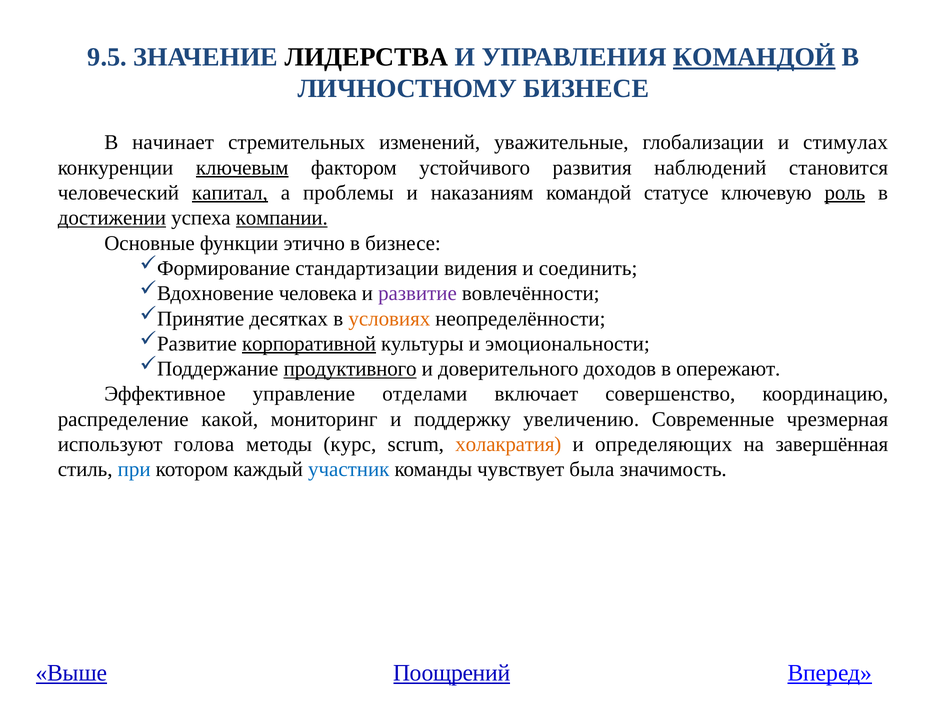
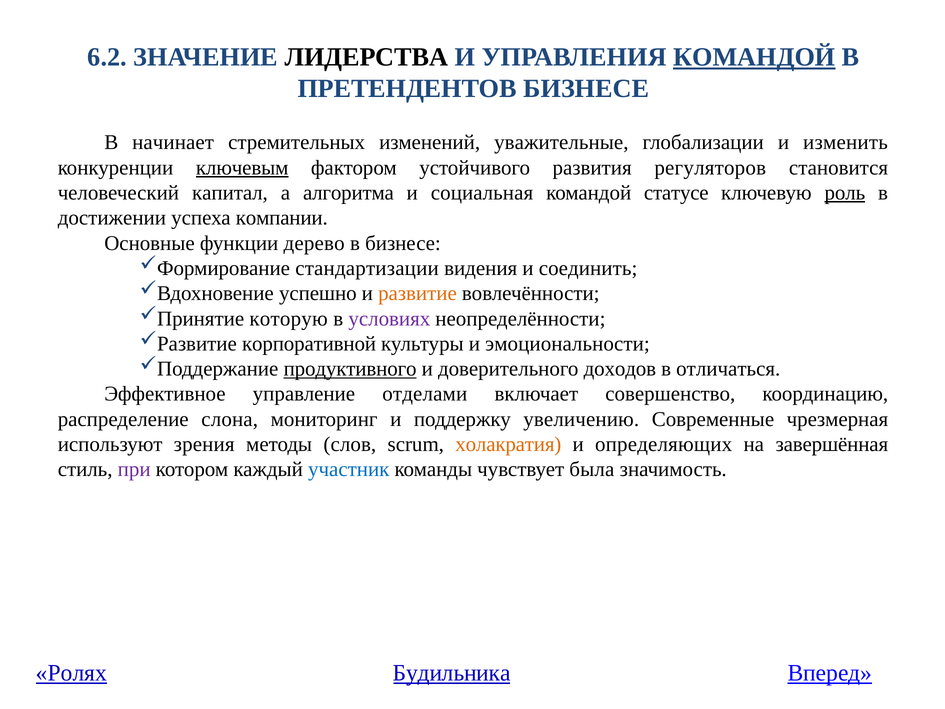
9.5: 9.5 -> 6.2 (107, 57)
ЛИЧНОСТНОМУ: ЛИЧНОСТНОМУ -> ПРЕТЕНДЕНТОВ (407, 89)
стимулах: стимулах -> изменить (845, 142)
наблюдений: наблюдений -> регуляторов (710, 168)
капитал underline: present -> none (230, 193)
проблемы: проблемы -> алгоритма (348, 193)
наказаниям: наказаниям -> социальная (482, 193)
достижении underline: present -> none (112, 218)
компании underline: present -> none (282, 218)
этично: этично -> дерево (314, 243)
человека: человека -> успешно (318, 293)
развитие colour: purple -> orange (417, 293)
десятках: десятках -> которую (289, 318)
условиях colour: orange -> purple (389, 318)
корпоративной underline: present -> none (309, 344)
опережают: опережают -> отличаться (728, 369)
какой: какой -> слона (230, 419)
голова: голова -> зрения (204, 444)
курс: курс -> слов (350, 444)
при colour: blue -> purple (134, 469)
Выше: Выше -> Ролях (71, 672)
Поощрений: Поощрений -> Будильника (452, 672)
